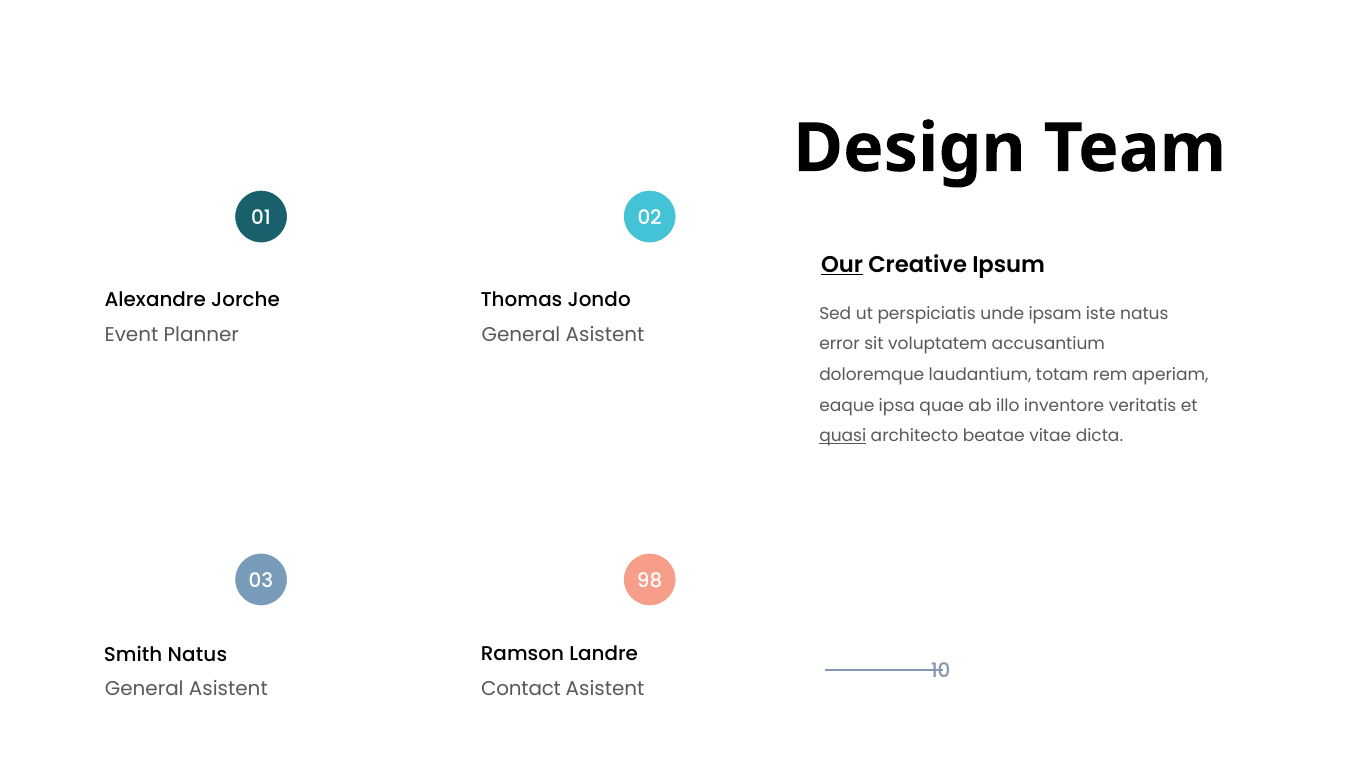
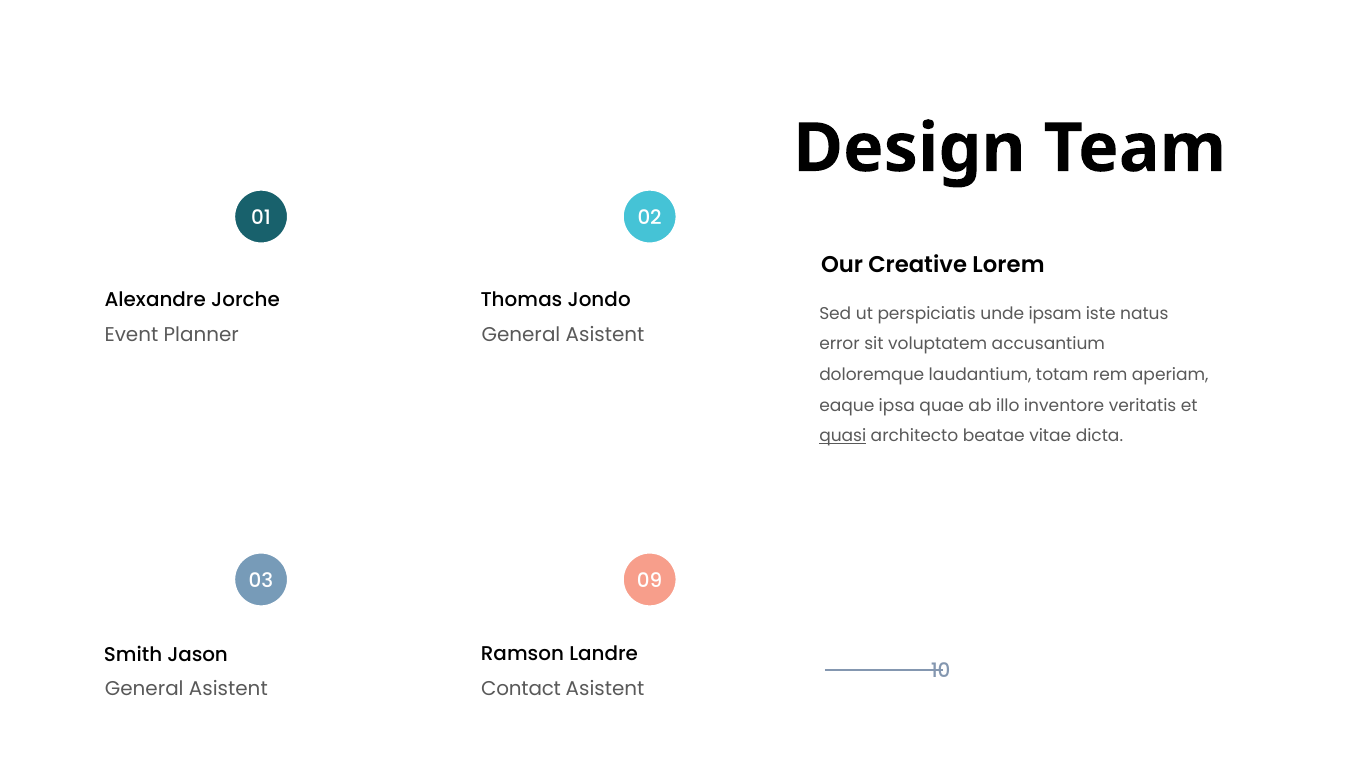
Our underline: present -> none (842, 265)
Ipsum: Ipsum -> Lorem (1008, 265)
98: 98 -> 09 (650, 581)
Smith Natus: Natus -> Jason (198, 655)
